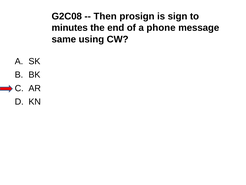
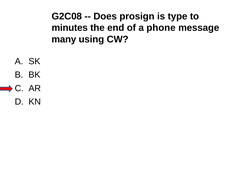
Then: Then -> Does (105, 16)
sign: sign -> type (178, 16)
same: same -> many (64, 39)
